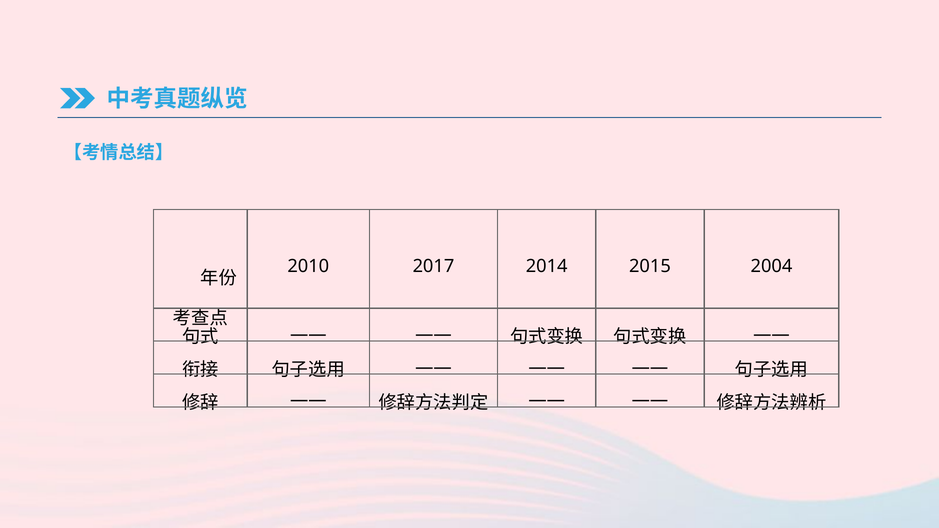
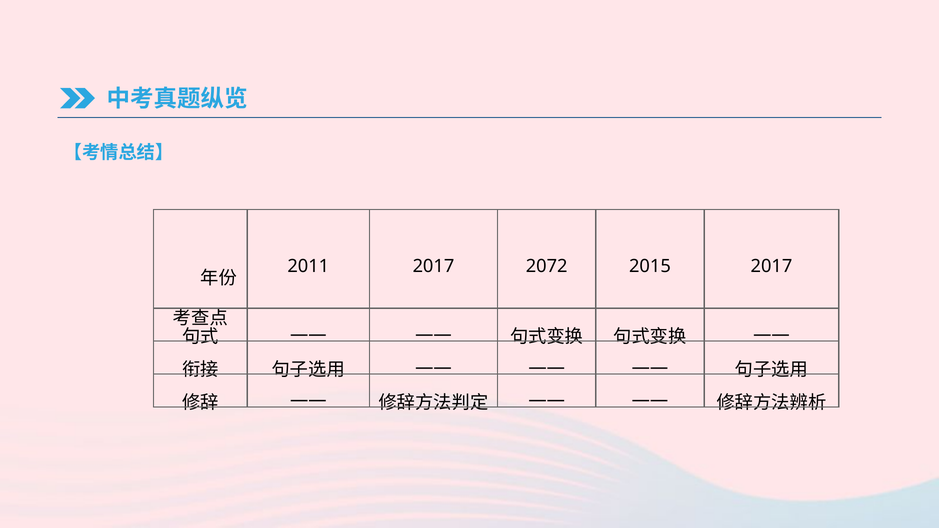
2010: 2010 -> 2011 (308, 266)
2014: 2014 -> 2072 (547, 266)
2015 2004: 2004 -> 2017 (771, 266)
